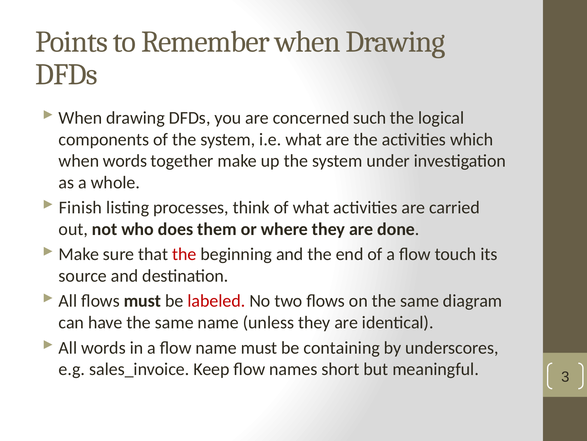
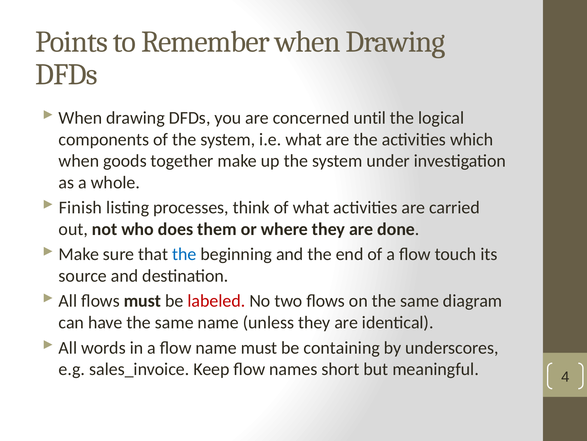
such: such -> until (370, 118)
when words: words -> goods (125, 161)
the colour: red -> blue (184, 254)
3: 3 -> 4 (565, 376)
